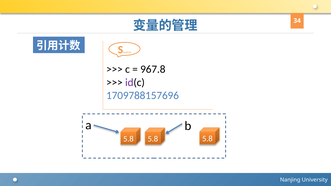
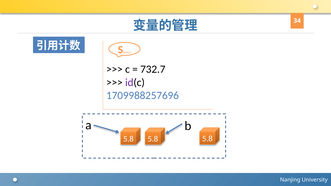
967.8: 967.8 -> 732.7 (153, 69)
1709788157696: 1709788157696 -> 1709988257696 (143, 96)
